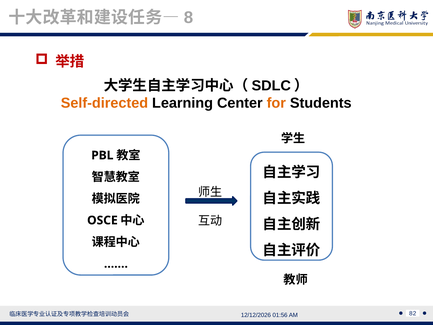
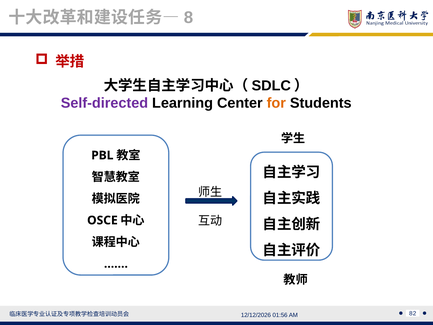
Self-directed colour: orange -> purple (104, 103)
